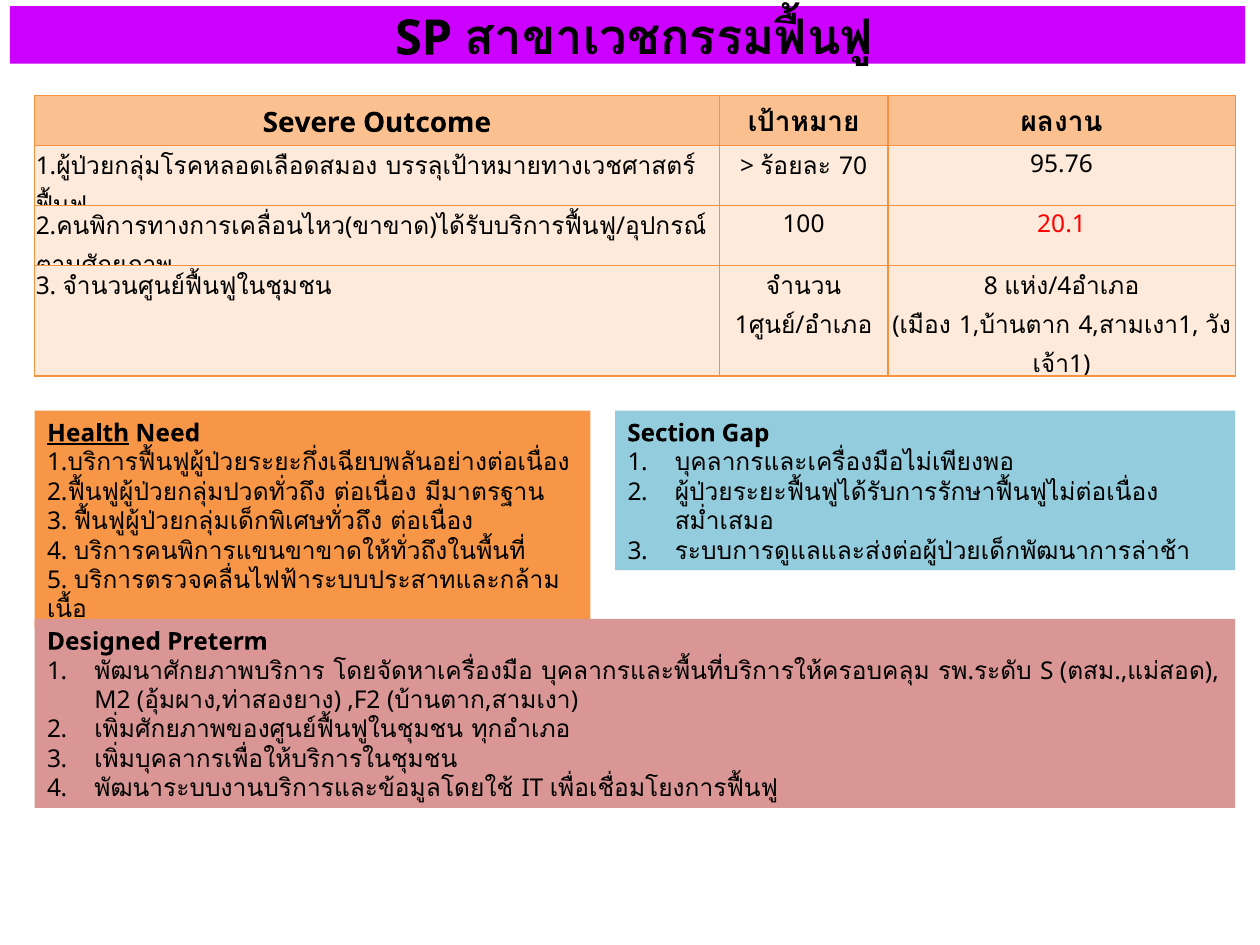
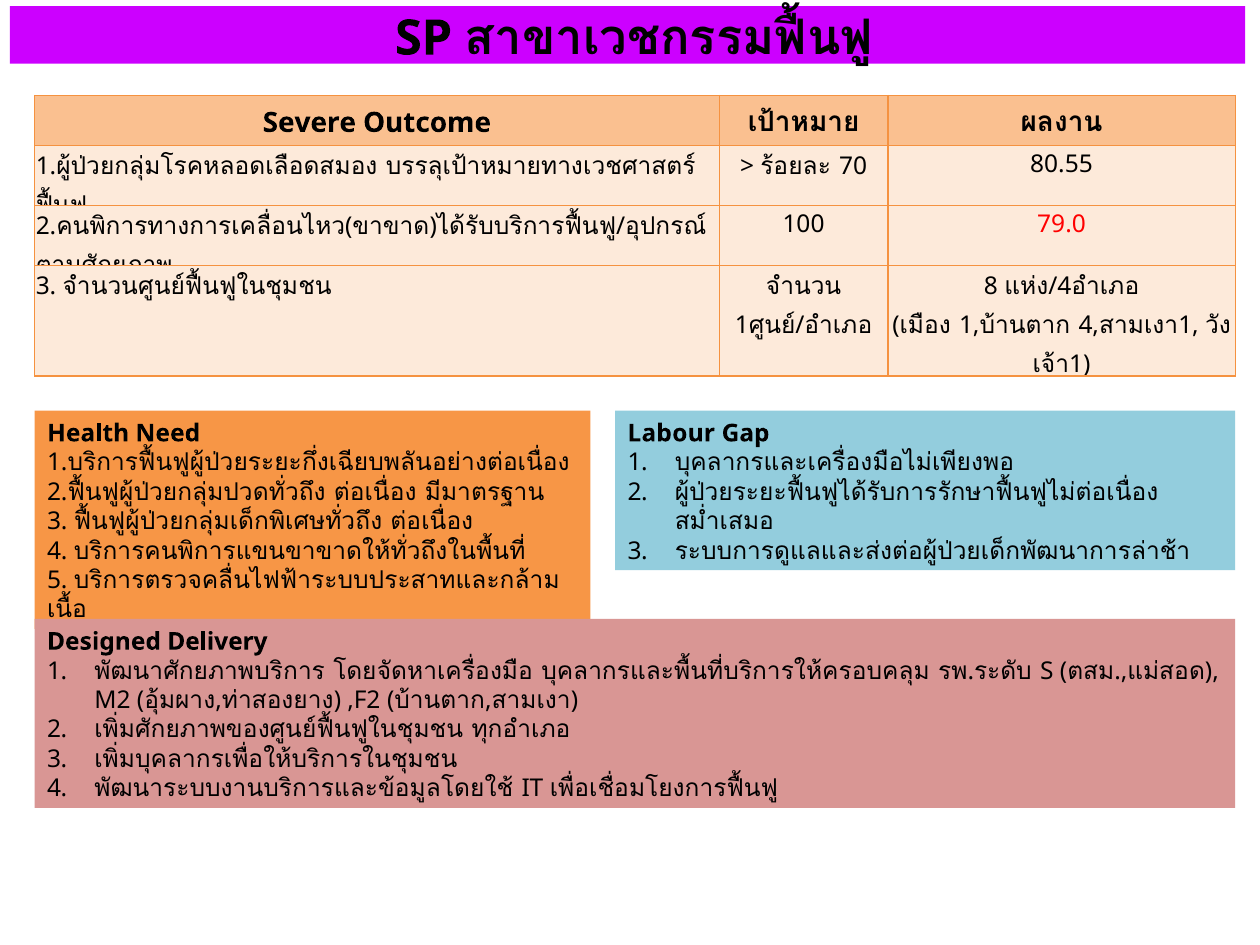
95.76: 95.76 -> 80.55 (1062, 165)
20.1: 20.1 -> 79.0 (1062, 225)
Health underline: present -> none (88, 433)
Section: Section -> Labour (671, 433)
Preterm: Preterm -> Delivery (217, 642)
